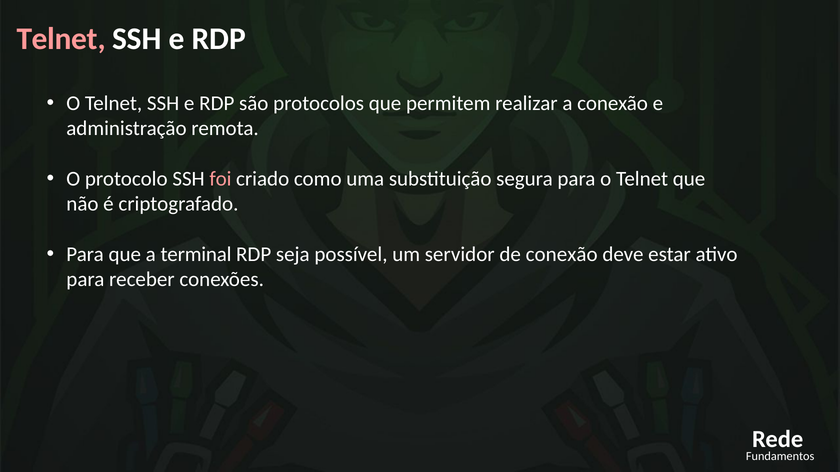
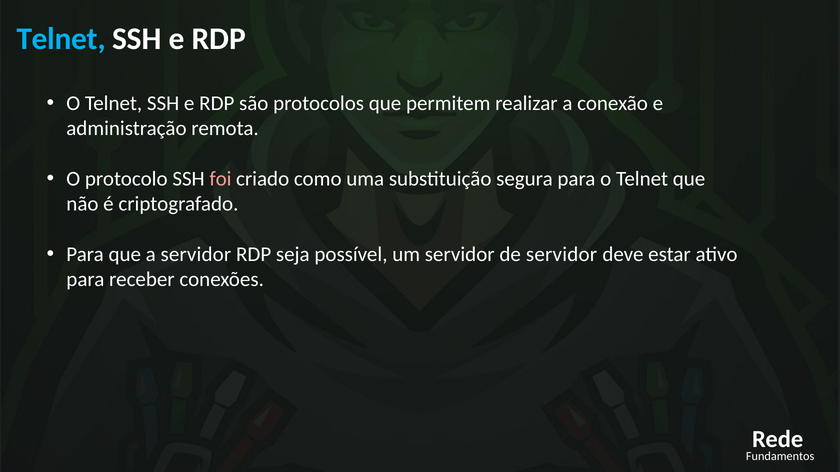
Telnet colour: pink -> light blue (61, 39)
a terminal: terminal -> servidor (196, 255)
de conexão: conexão -> servidor (562, 255)
